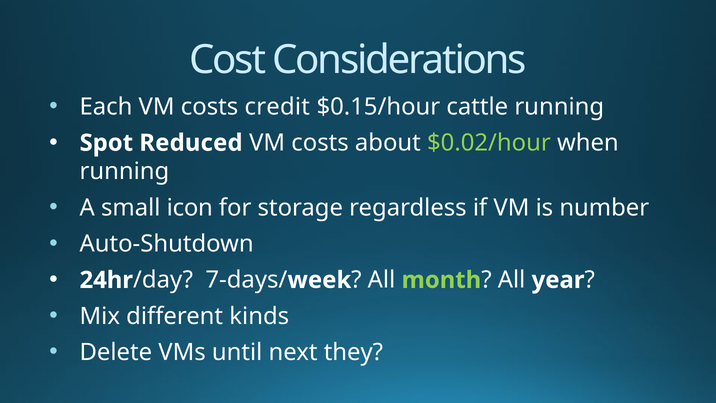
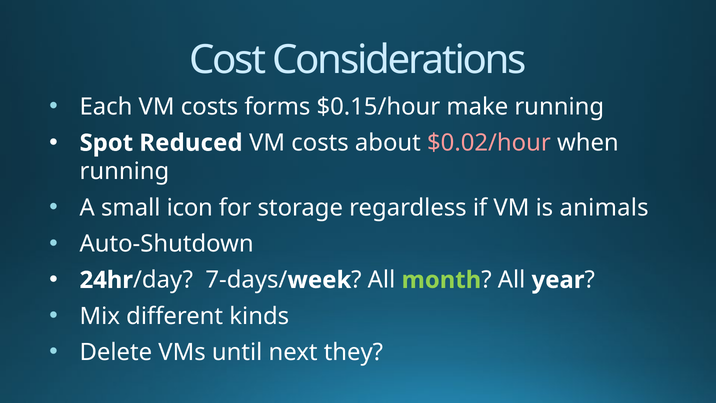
credit: credit -> forms (277, 107)
cattle: cattle -> make (477, 107)
$0.02/hour colour: light green -> pink (489, 143)
number: number -> animals (604, 208)
